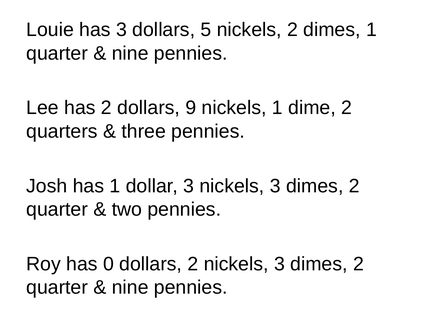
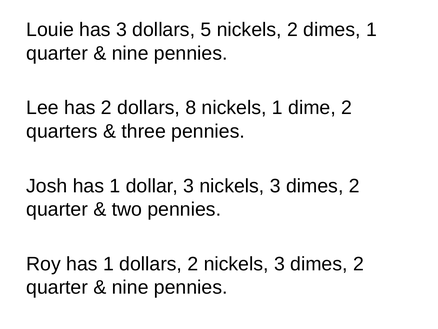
9: 9 -> 8 (191, 108)
Roy has 0: 0 -> 1 (108, 264)
